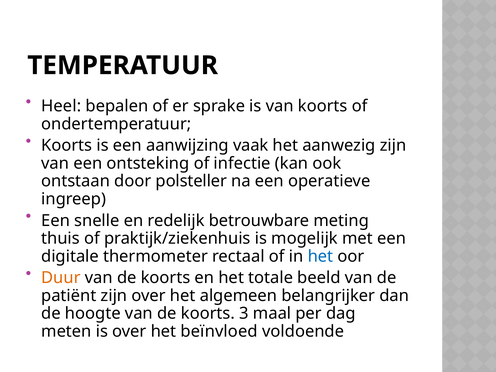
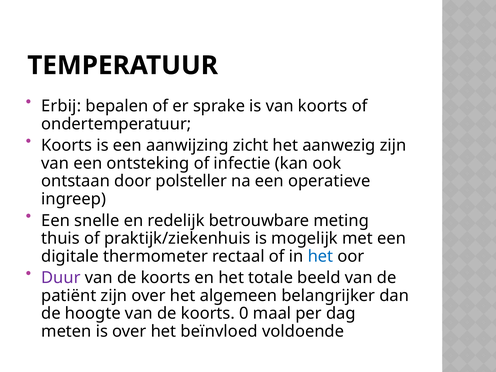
Heel: Heel -> Erbij (61, 106)
vaak: vaak -> zicht (251, 145)
Duur colour: orange -> purple (61, 278)
3: 3 -> 0 (244, 314)
